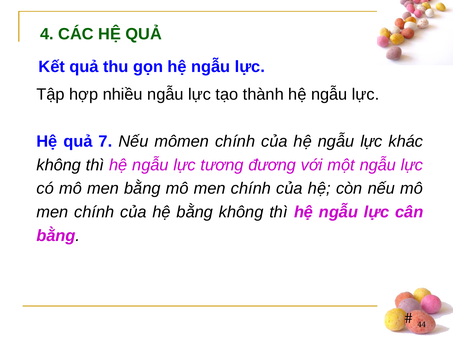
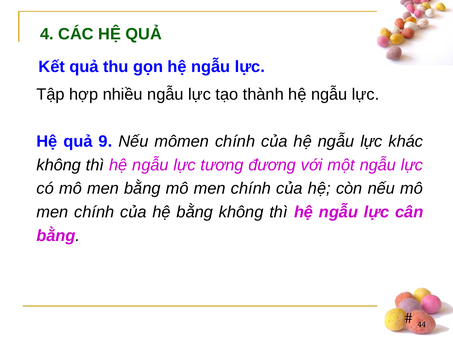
7: 7 -> 9 (105, 141)
